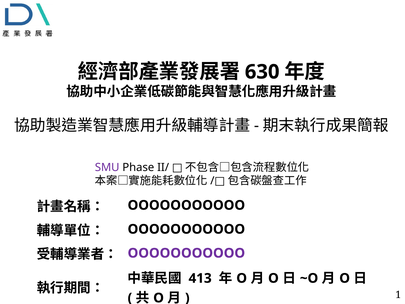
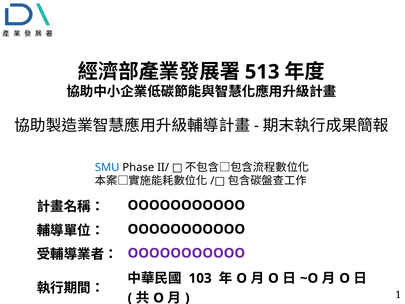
630: 630 -> 513 (262, 72)
SMU colour: purple -> blue (107, 167)
413: 413 -> 103 (200, 278)
